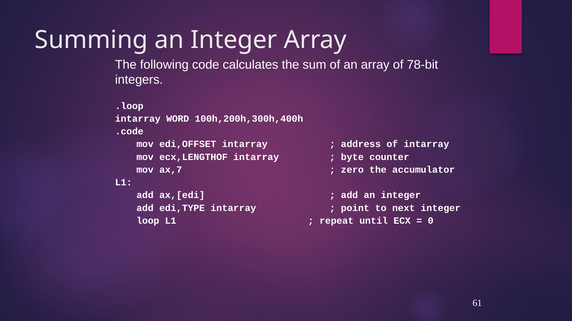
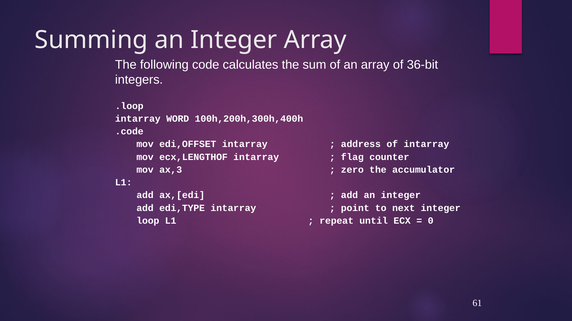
78-bit: 78-bit -> 36-bit (422, 65)
byte: byte -> flag (352, 157)
ax,7: ax,7 -> ax,3 (171, 170)
